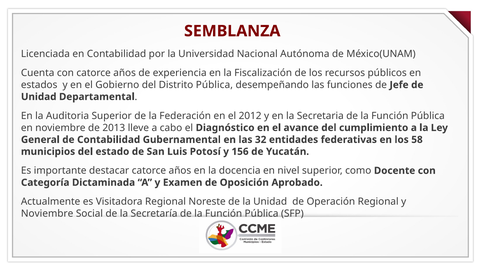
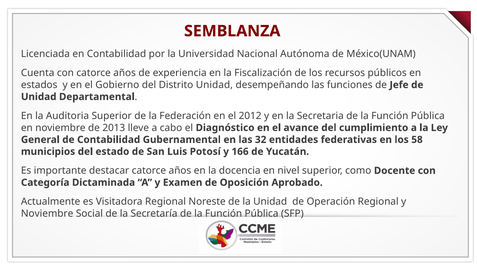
Distrito Pública: Pública -> Unidad (214, 85)
156: 156 -> 166 (240, 152)
